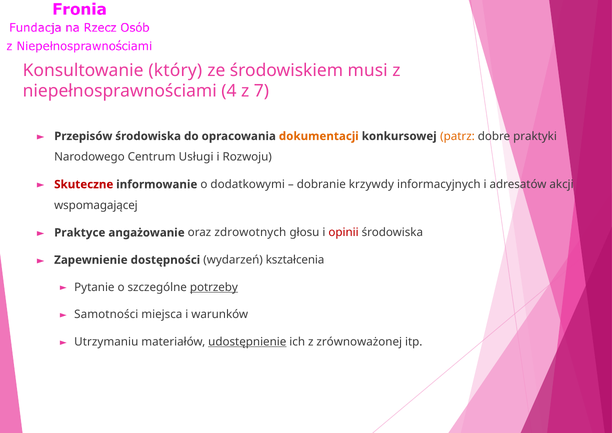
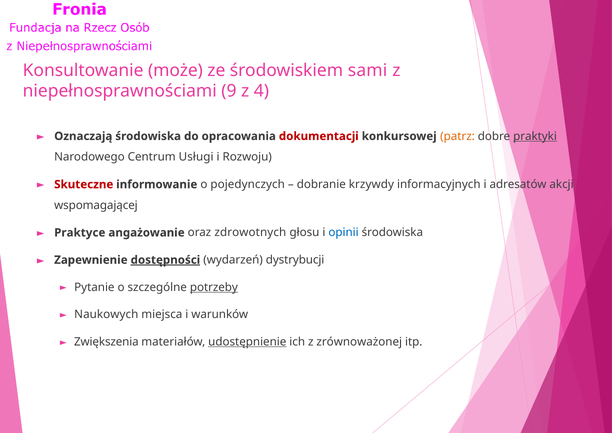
który: który -> może (175, 70)
musi: musi -> sami (368, 70)
4: 4 -> 9 (229, 91)
7: 7 -> 4 (261, 91)
Przepisów: Przepisów -> Oznaczają (83, 136)
dokumentacji colour: orange -> red (319, 136)
praktyki underline: none -> present (535, 136)
dodatkowymi: dodatkowymi -> pojedynczych (248, 184)
opinii colour: red -> blue (344, 233)
dostępności underline: none -> present (165, 260)
kształcenia: kształcenia -> dystrybucji (295, 260)
Samotności: Samotności -> Naukowych (106, 314)
Utrzymaniu: Utrzymaniu -> Zwiększenia (106, 342)
